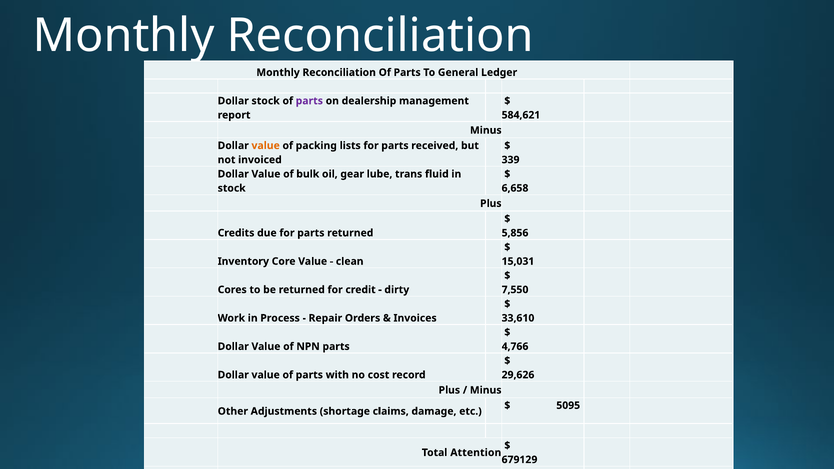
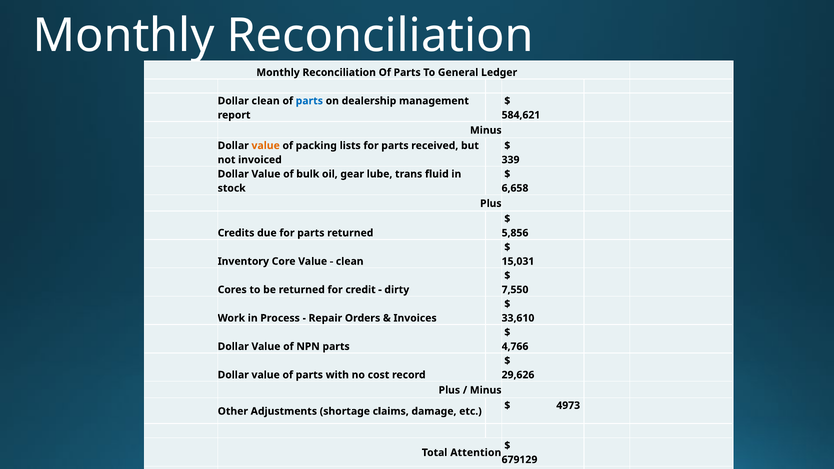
Dollar stock: stock -> clean (266, 101)
parts colour: purple -> blue (309, 101)
5095: 5095 -> 4973 (568, 406)
